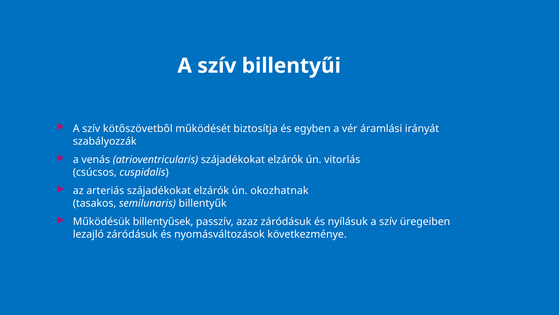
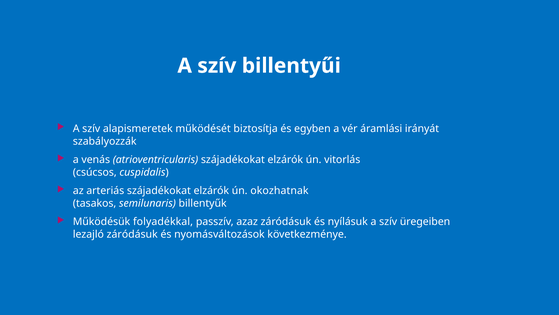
kötőszövetből: kötőszövetből -> alapismeretek (138, 128)
billentyűsek: billentyűsek -> folyadékkal (163, 221)
